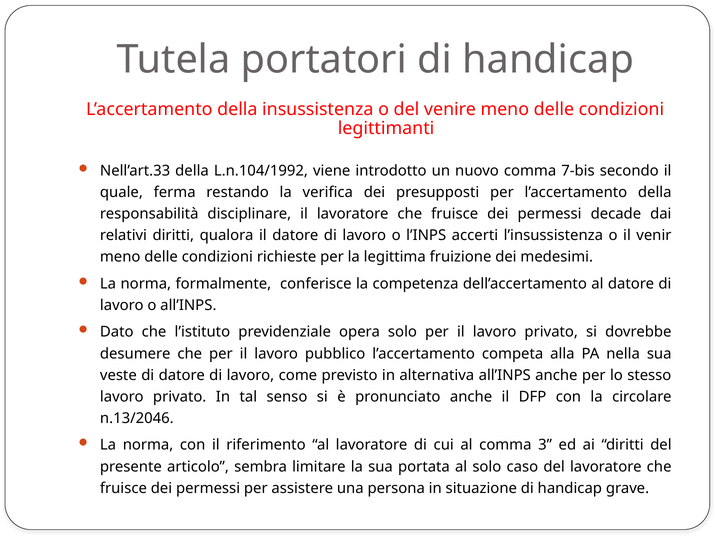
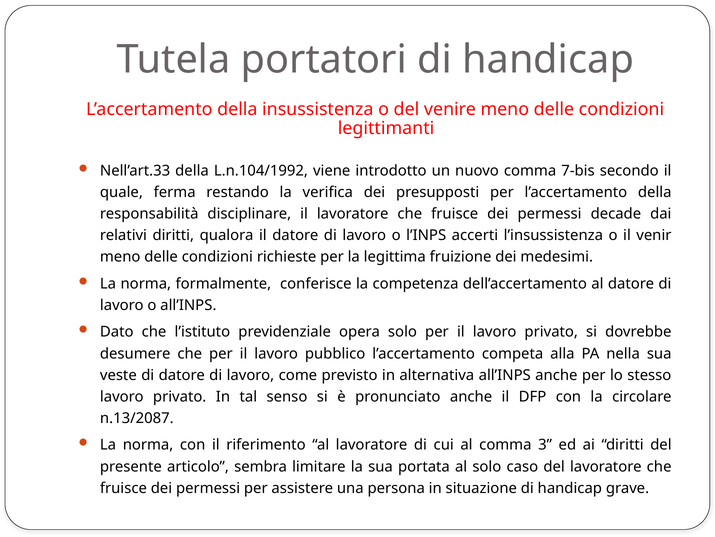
n.13/2046: n.13/2046 -> n.13/2087 (137, 418)
